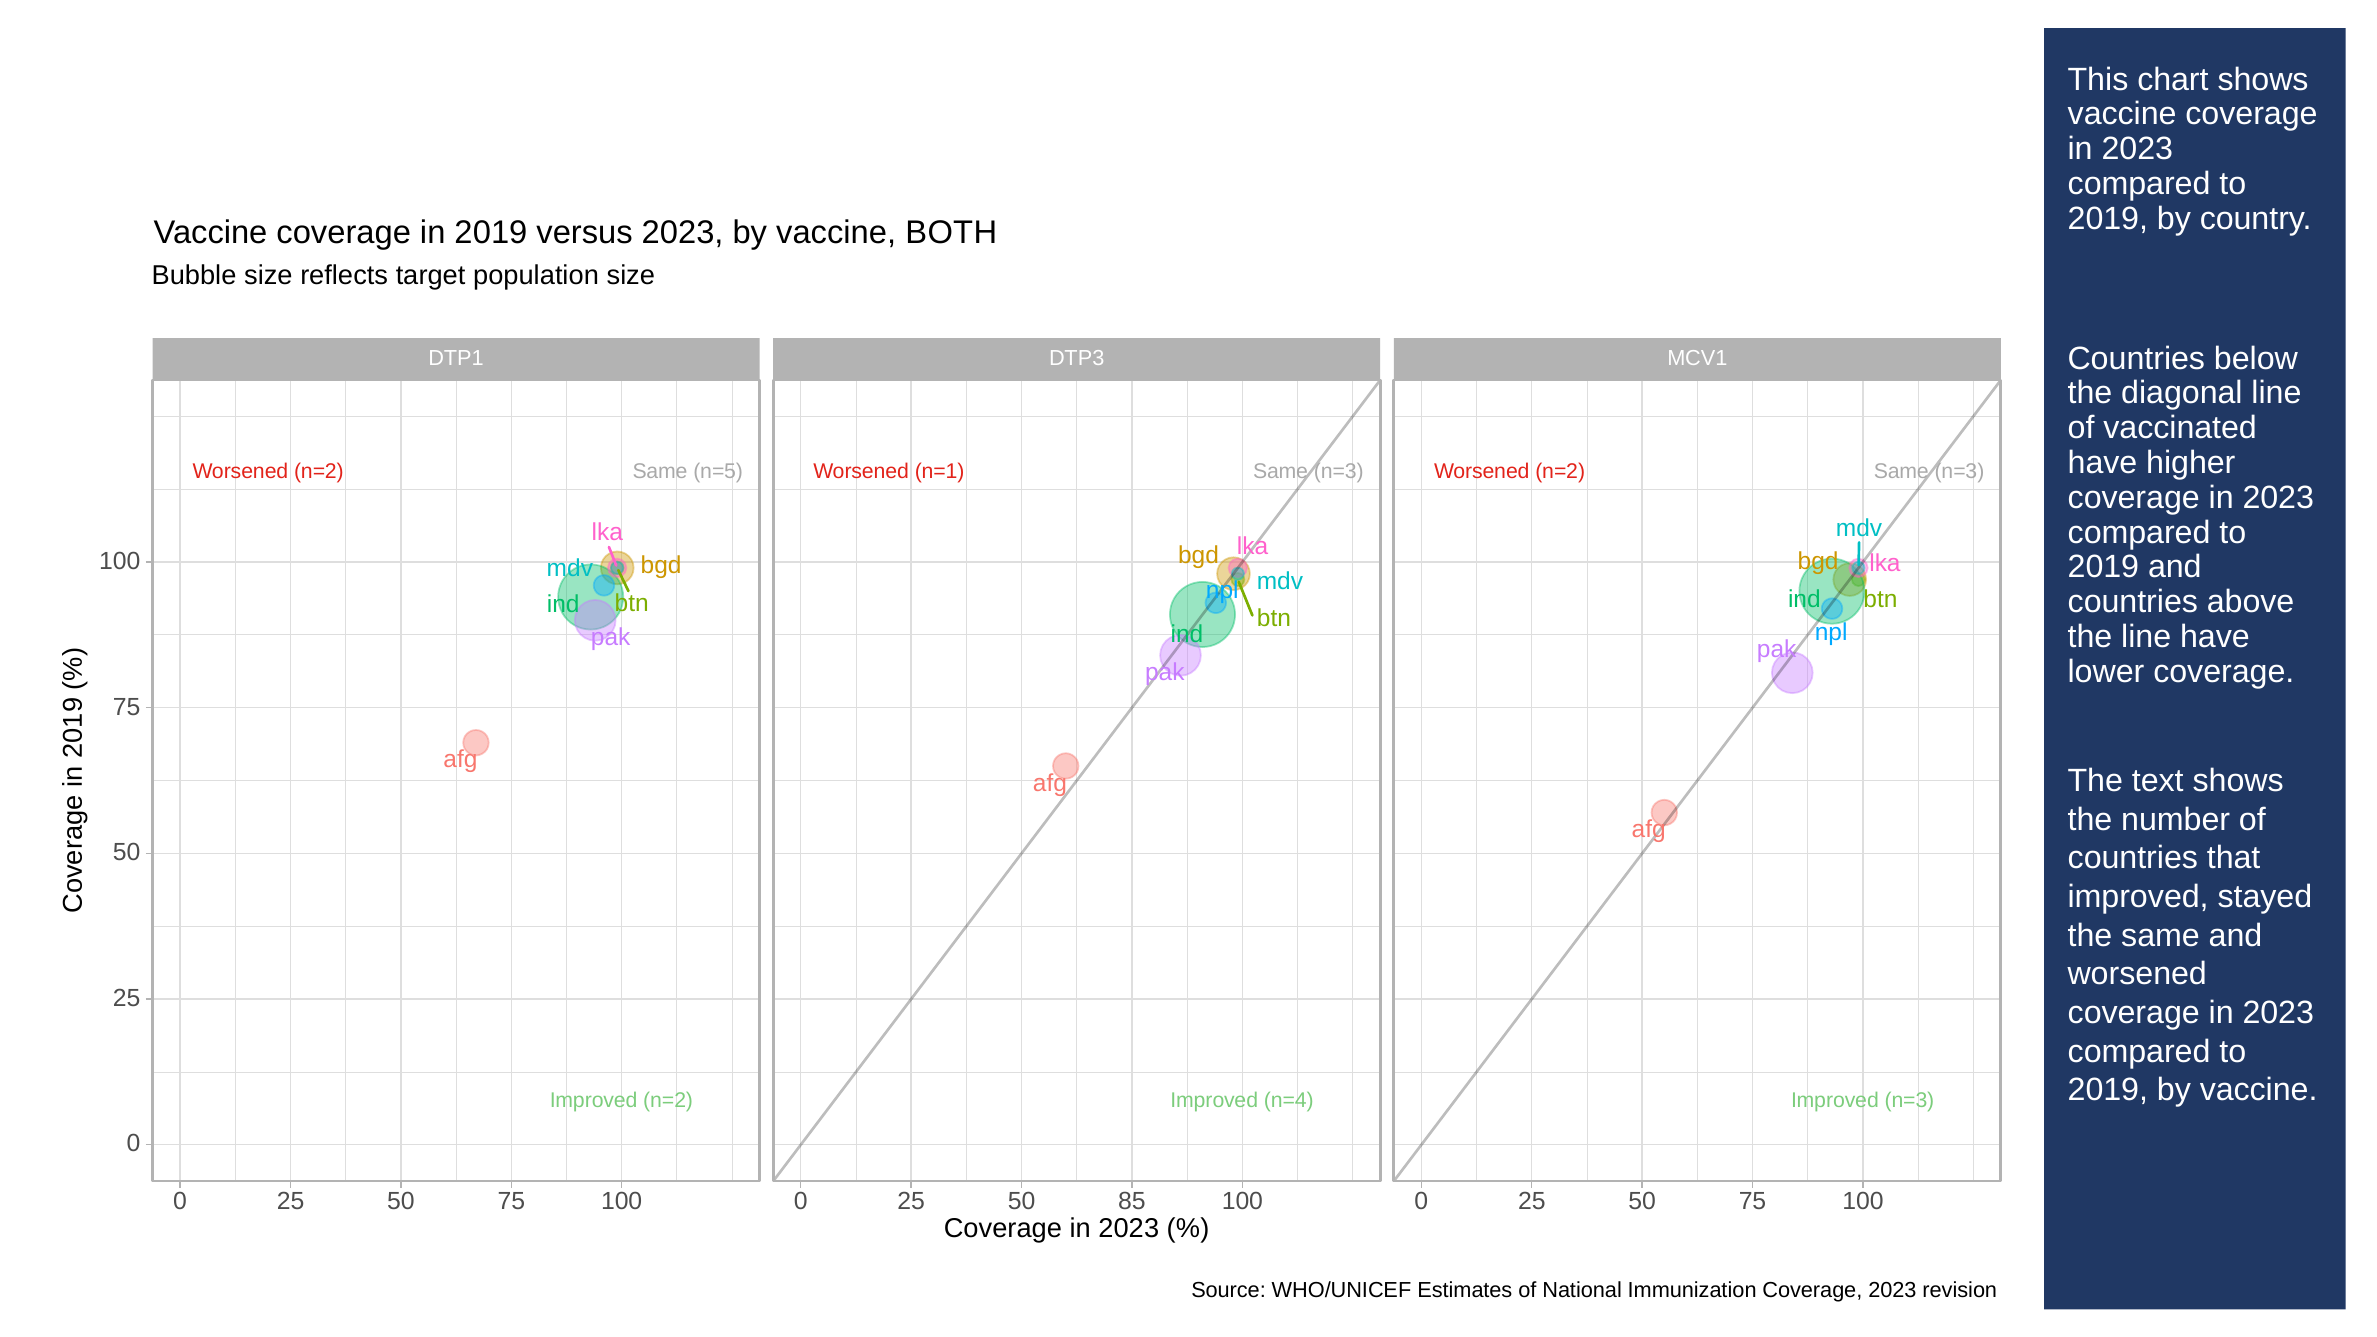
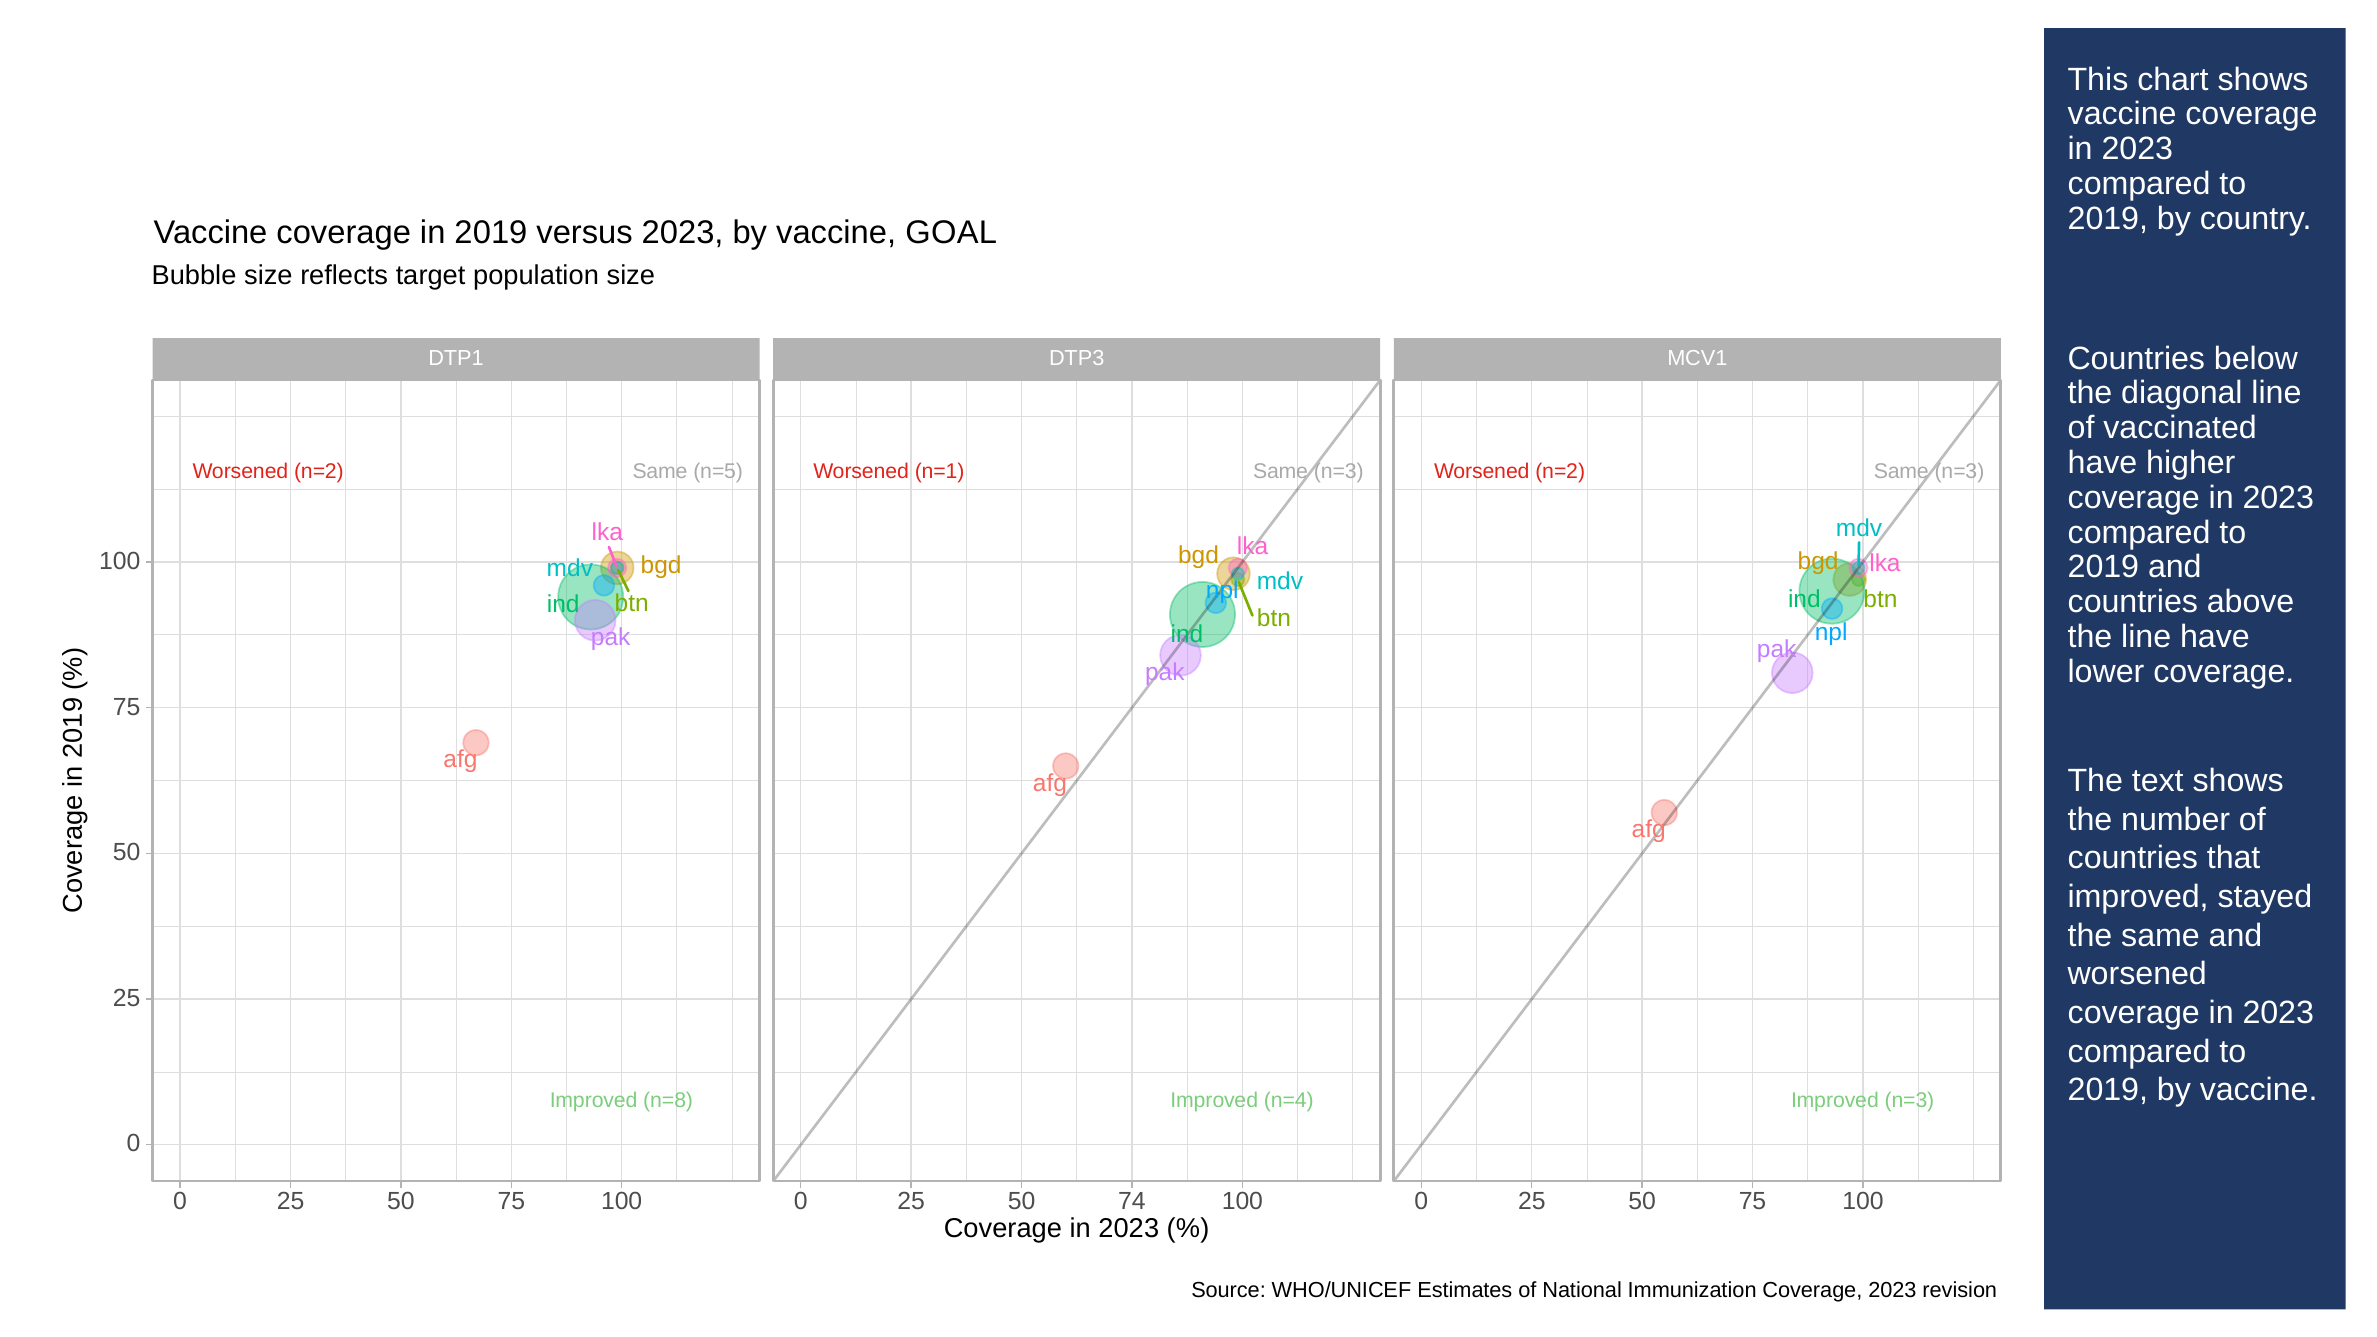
BOTH: BOTH -> GOAL (951, 233)
Improved n=2: n=2 -> n=8 (668, 1101)
85: 85 -> 74 (1132, 1201)
